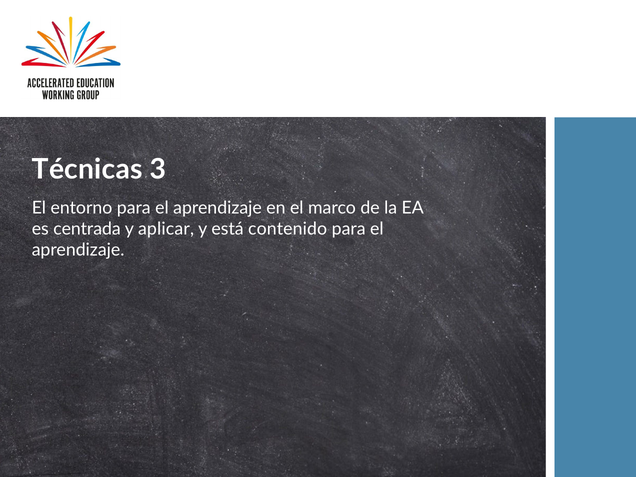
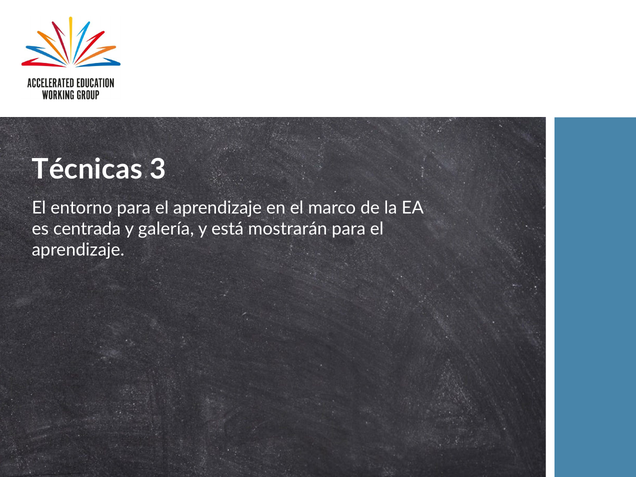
aplicar: aplicar -> galería (166, 229)
contenido: contenido -> mostrarán (288, 229)
